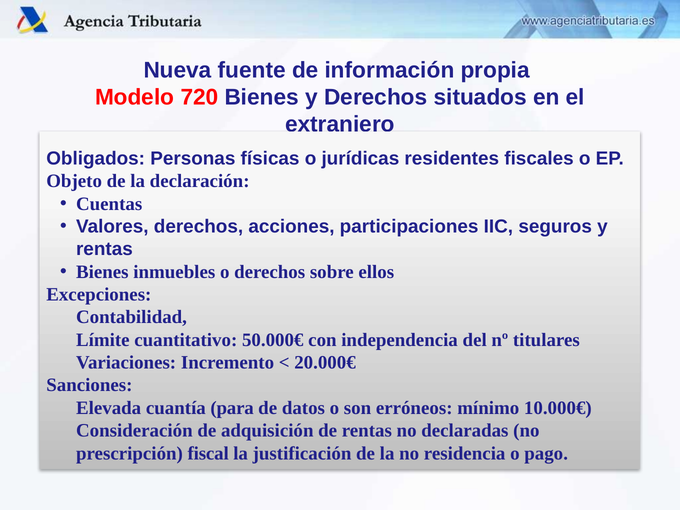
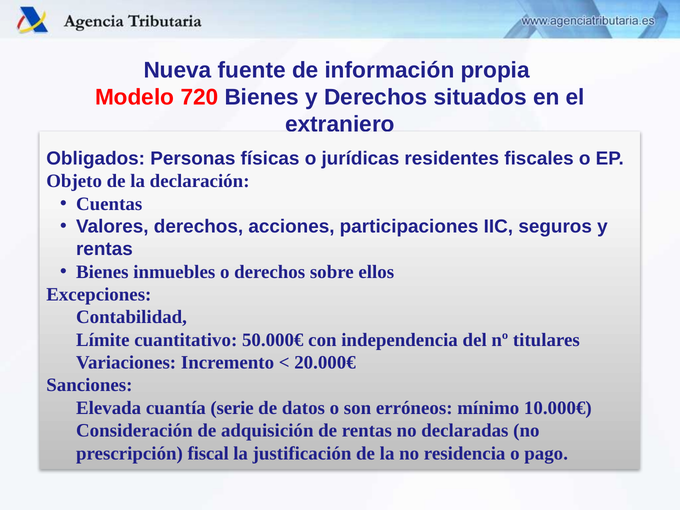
para: para -> serie (232, 408)
